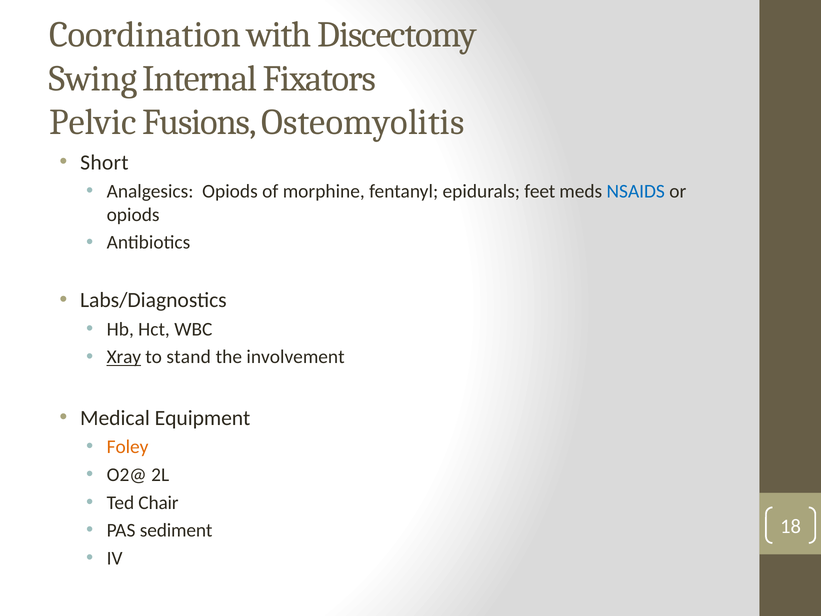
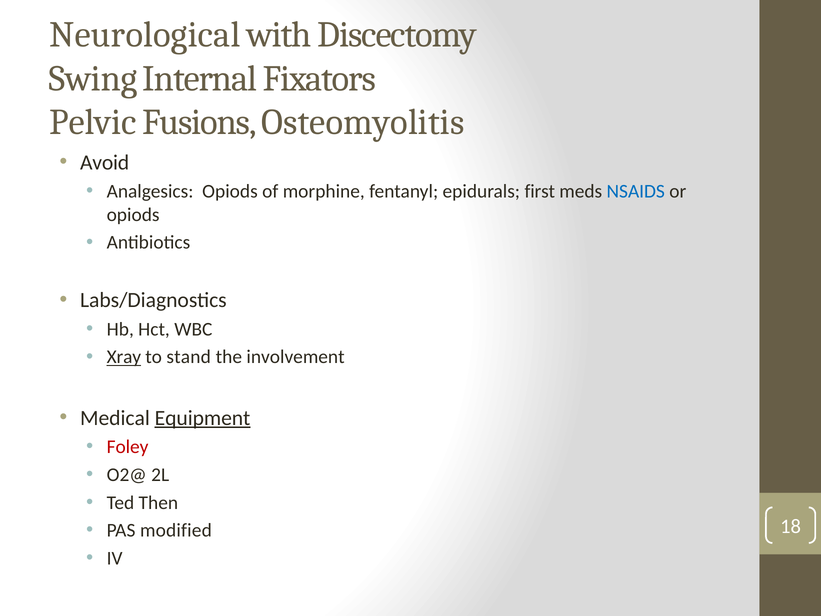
Coordination: Coordination -> Neurological (145, 35)
Short: Short -> Avoid (105, 162)
feet: feet -> first (540, 191)
Equipment underline: none -> present (203, 418)
Foley colour: orange -> red (128, 447)
Chair: Chair -> Then (158, 502)
sediment: sediment -> modified (176, 530)
